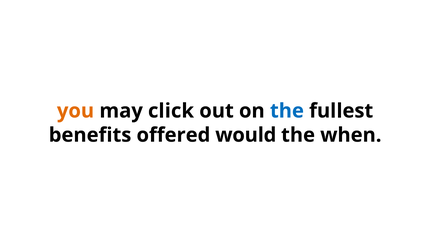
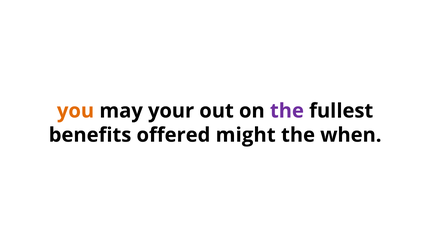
click: click -> your (171, 111)
the colour: blue -> purple (287, 111)
would: would -> might (246, 135)
